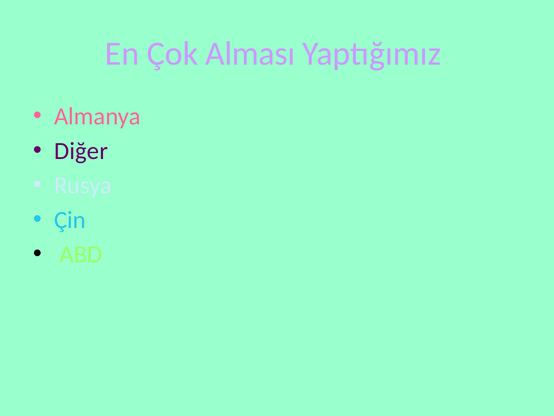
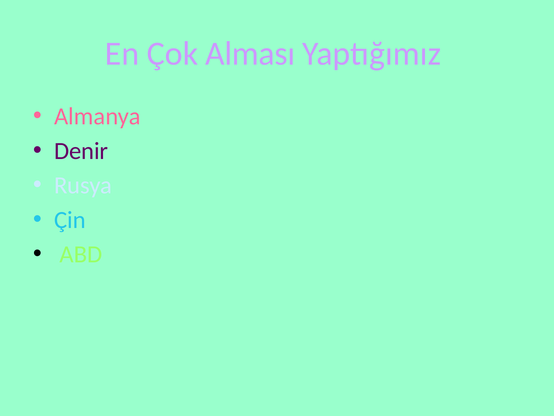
Diğer: Diğer -> Denir (81, 151)
